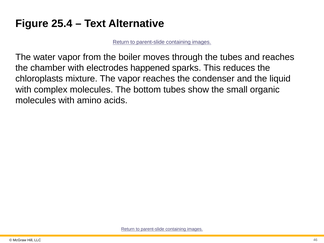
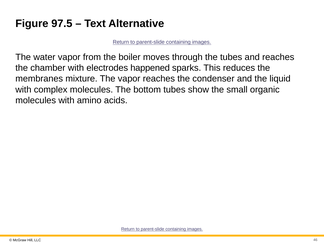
25.4: 25.4 -> 97.5 (62, 24)
chloroplasts: chloroplasts -> membranes (39, 79)
